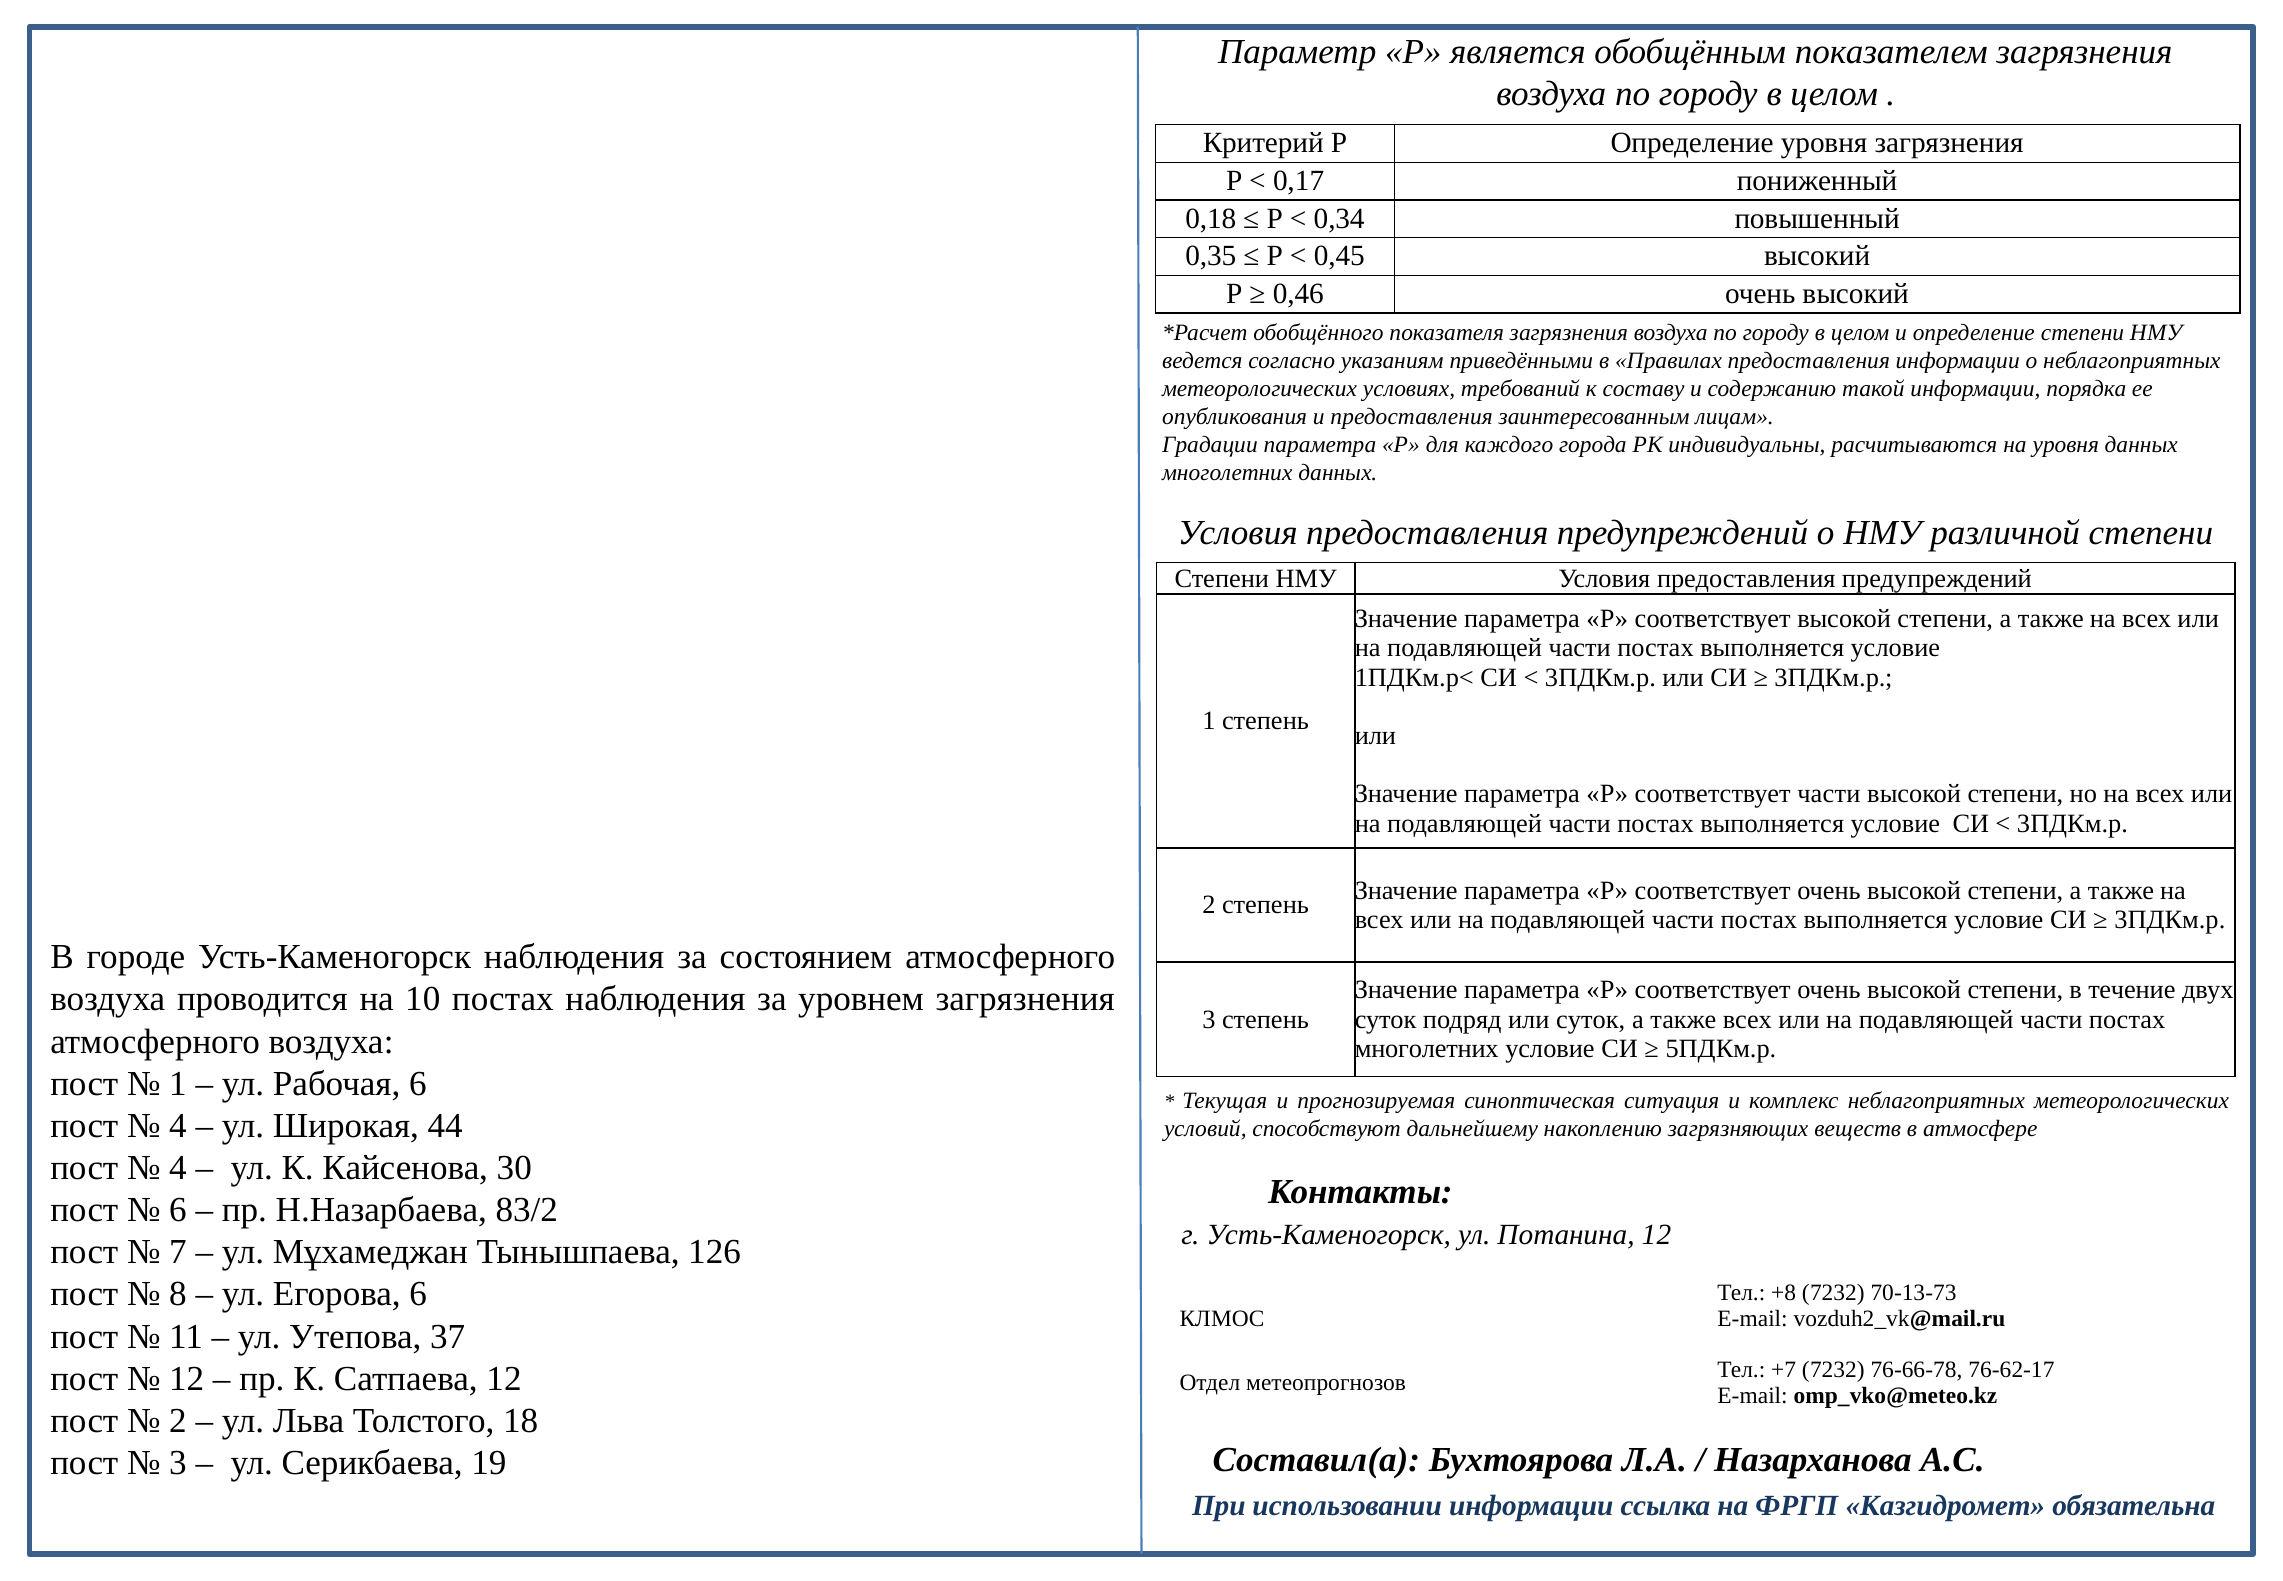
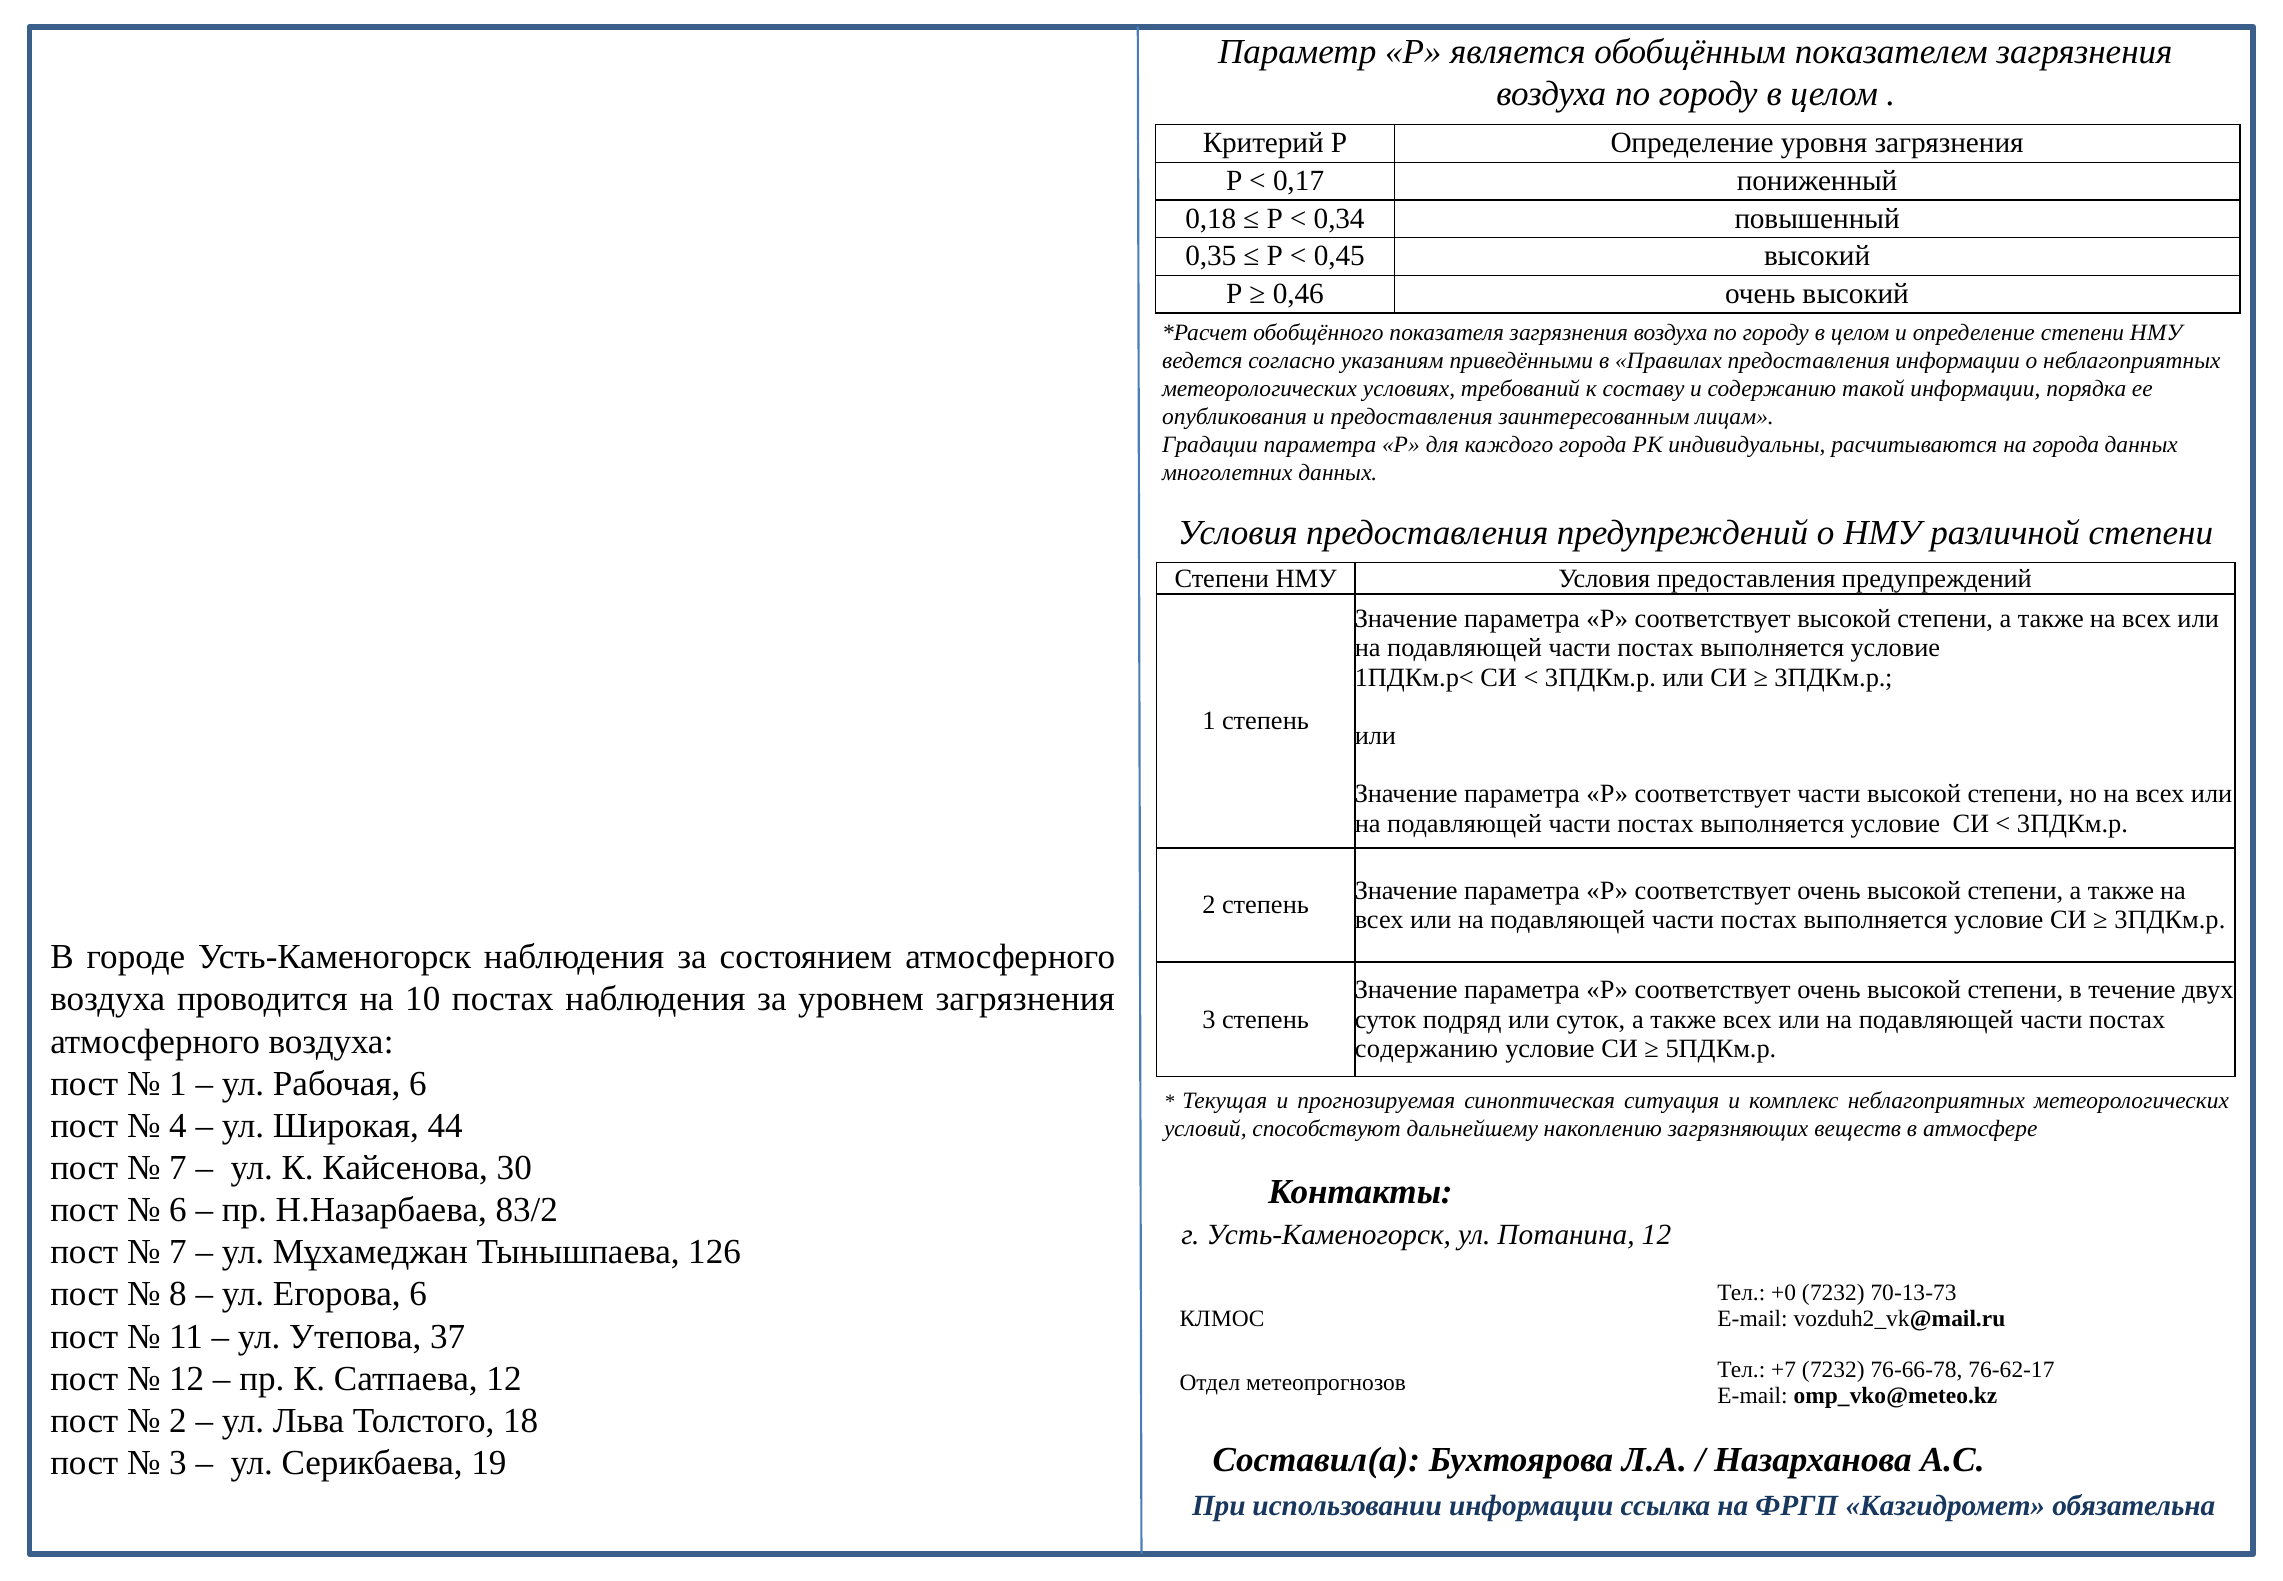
на уровня: уровня -> города (2066, 445)
многолетних: многолетних -> содержанию (1427, 1048)
4: 4 -> 7 (178, 1168)
+8: +8 -> +0 (1784, 1292)
